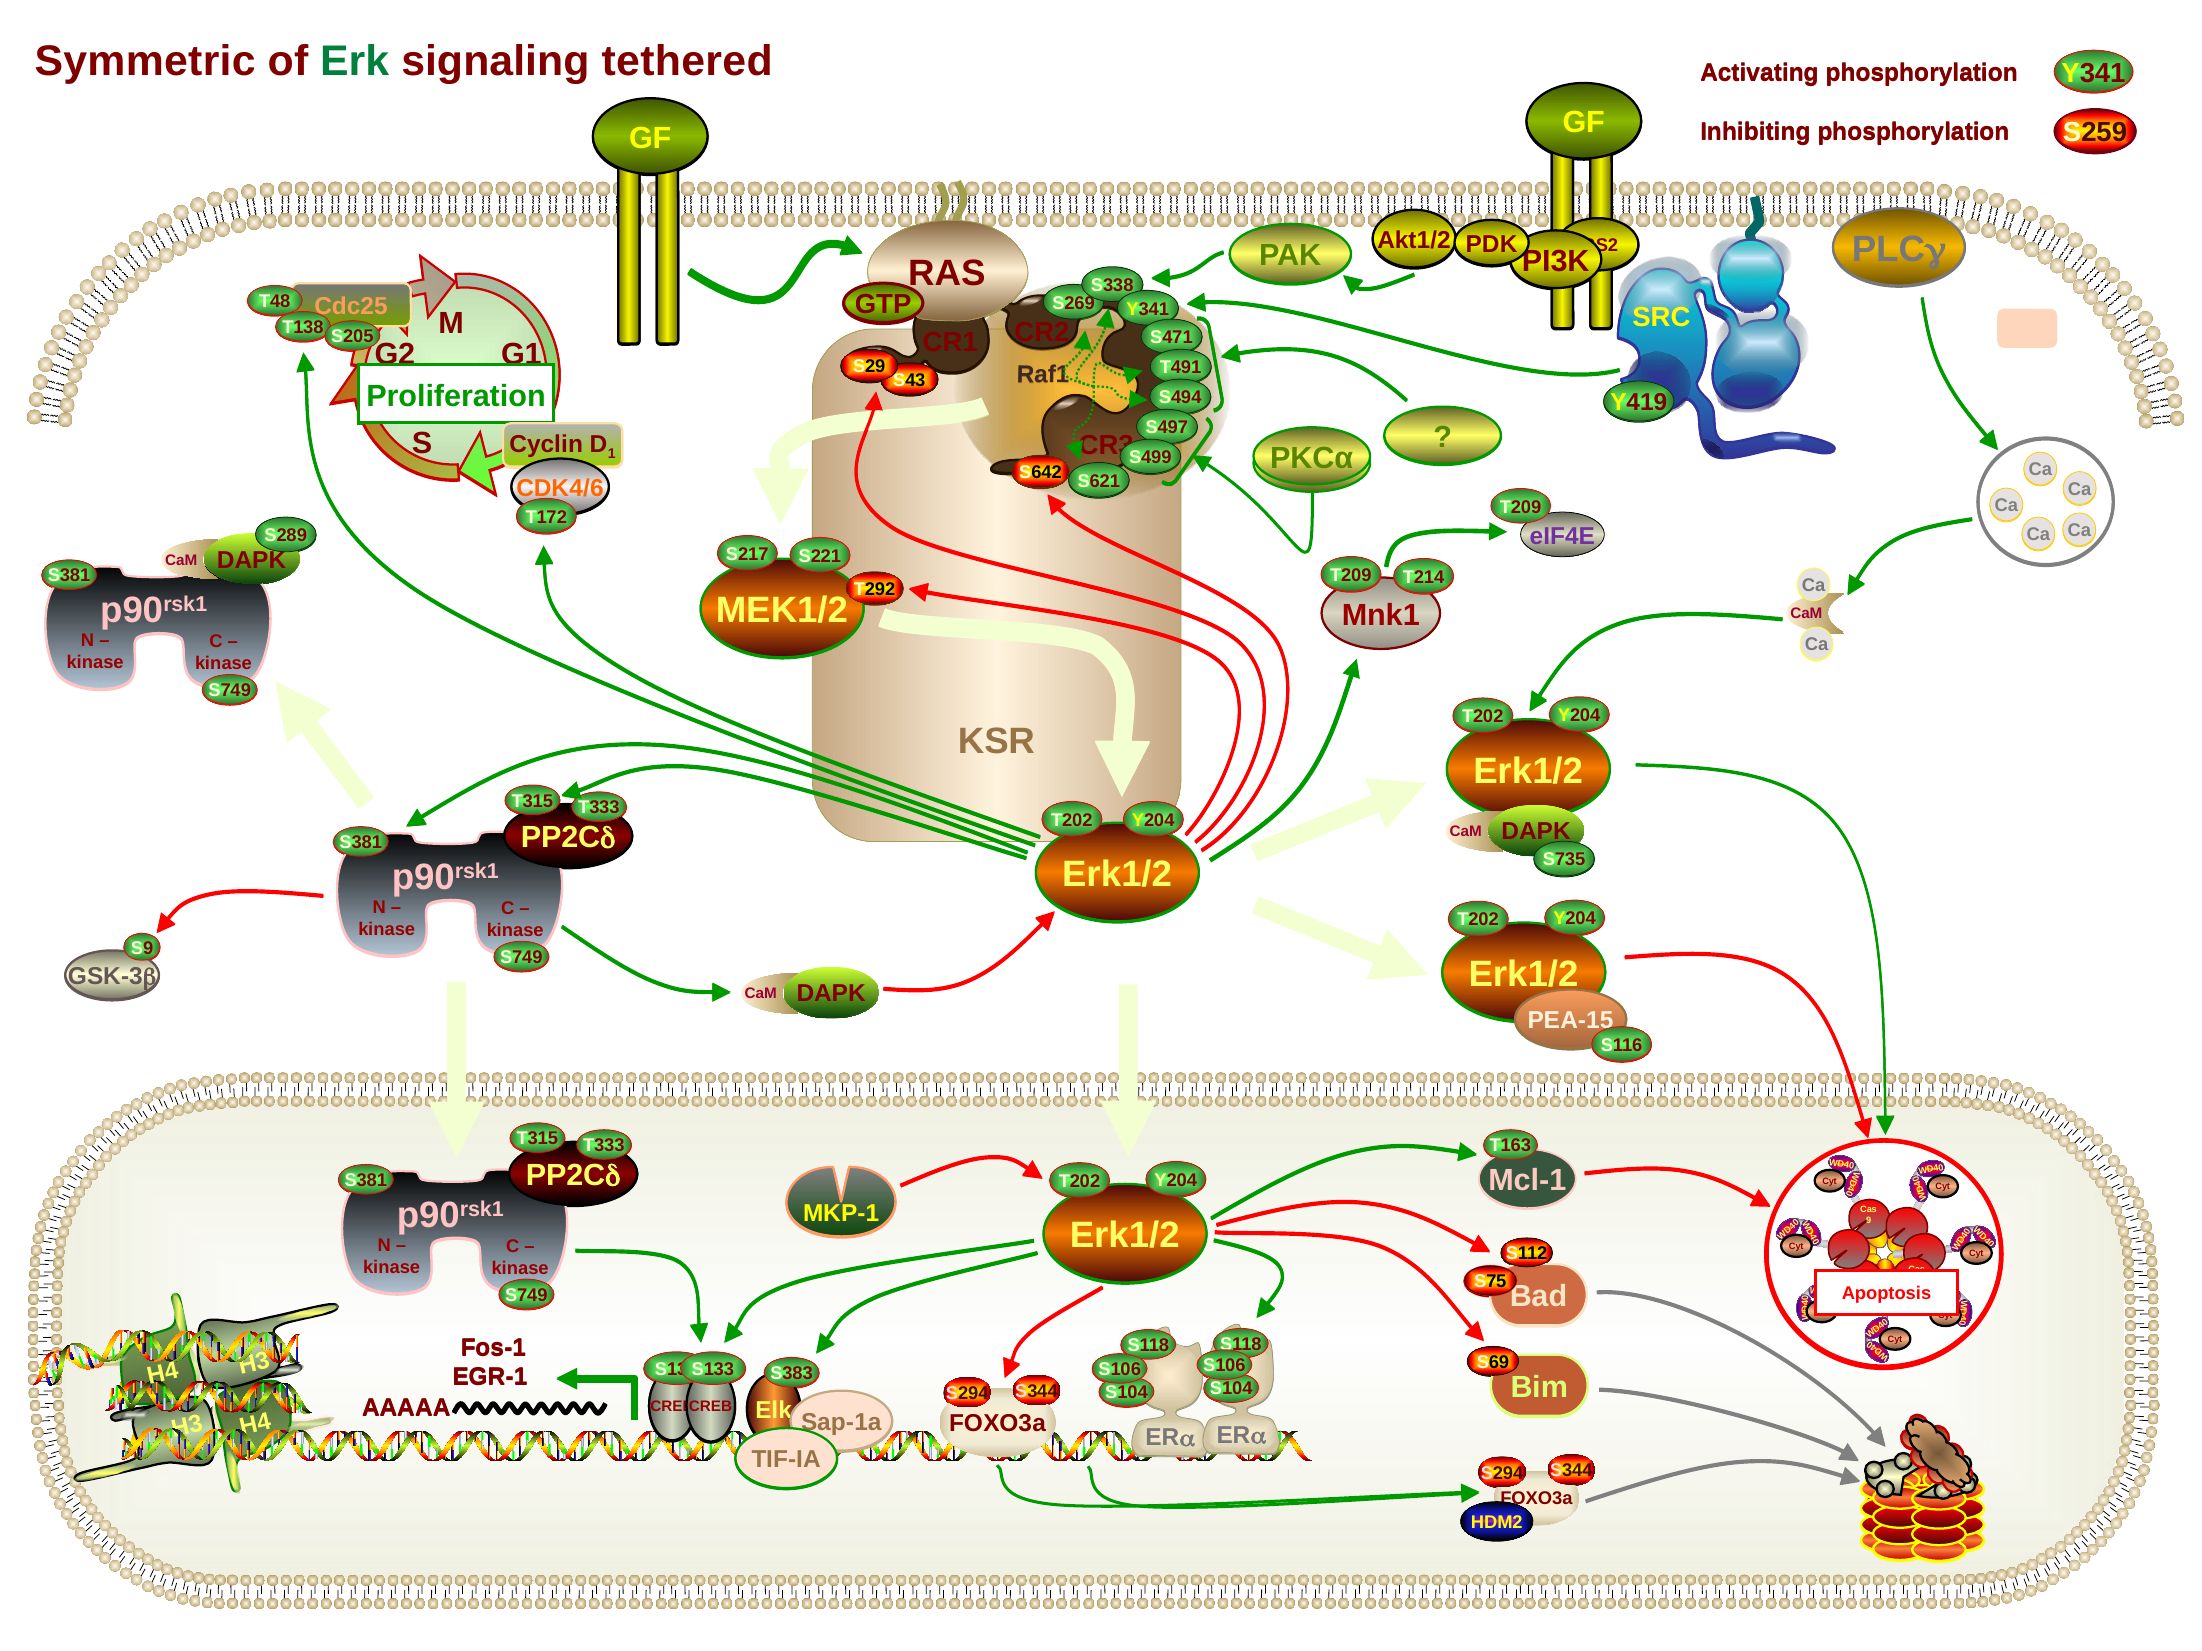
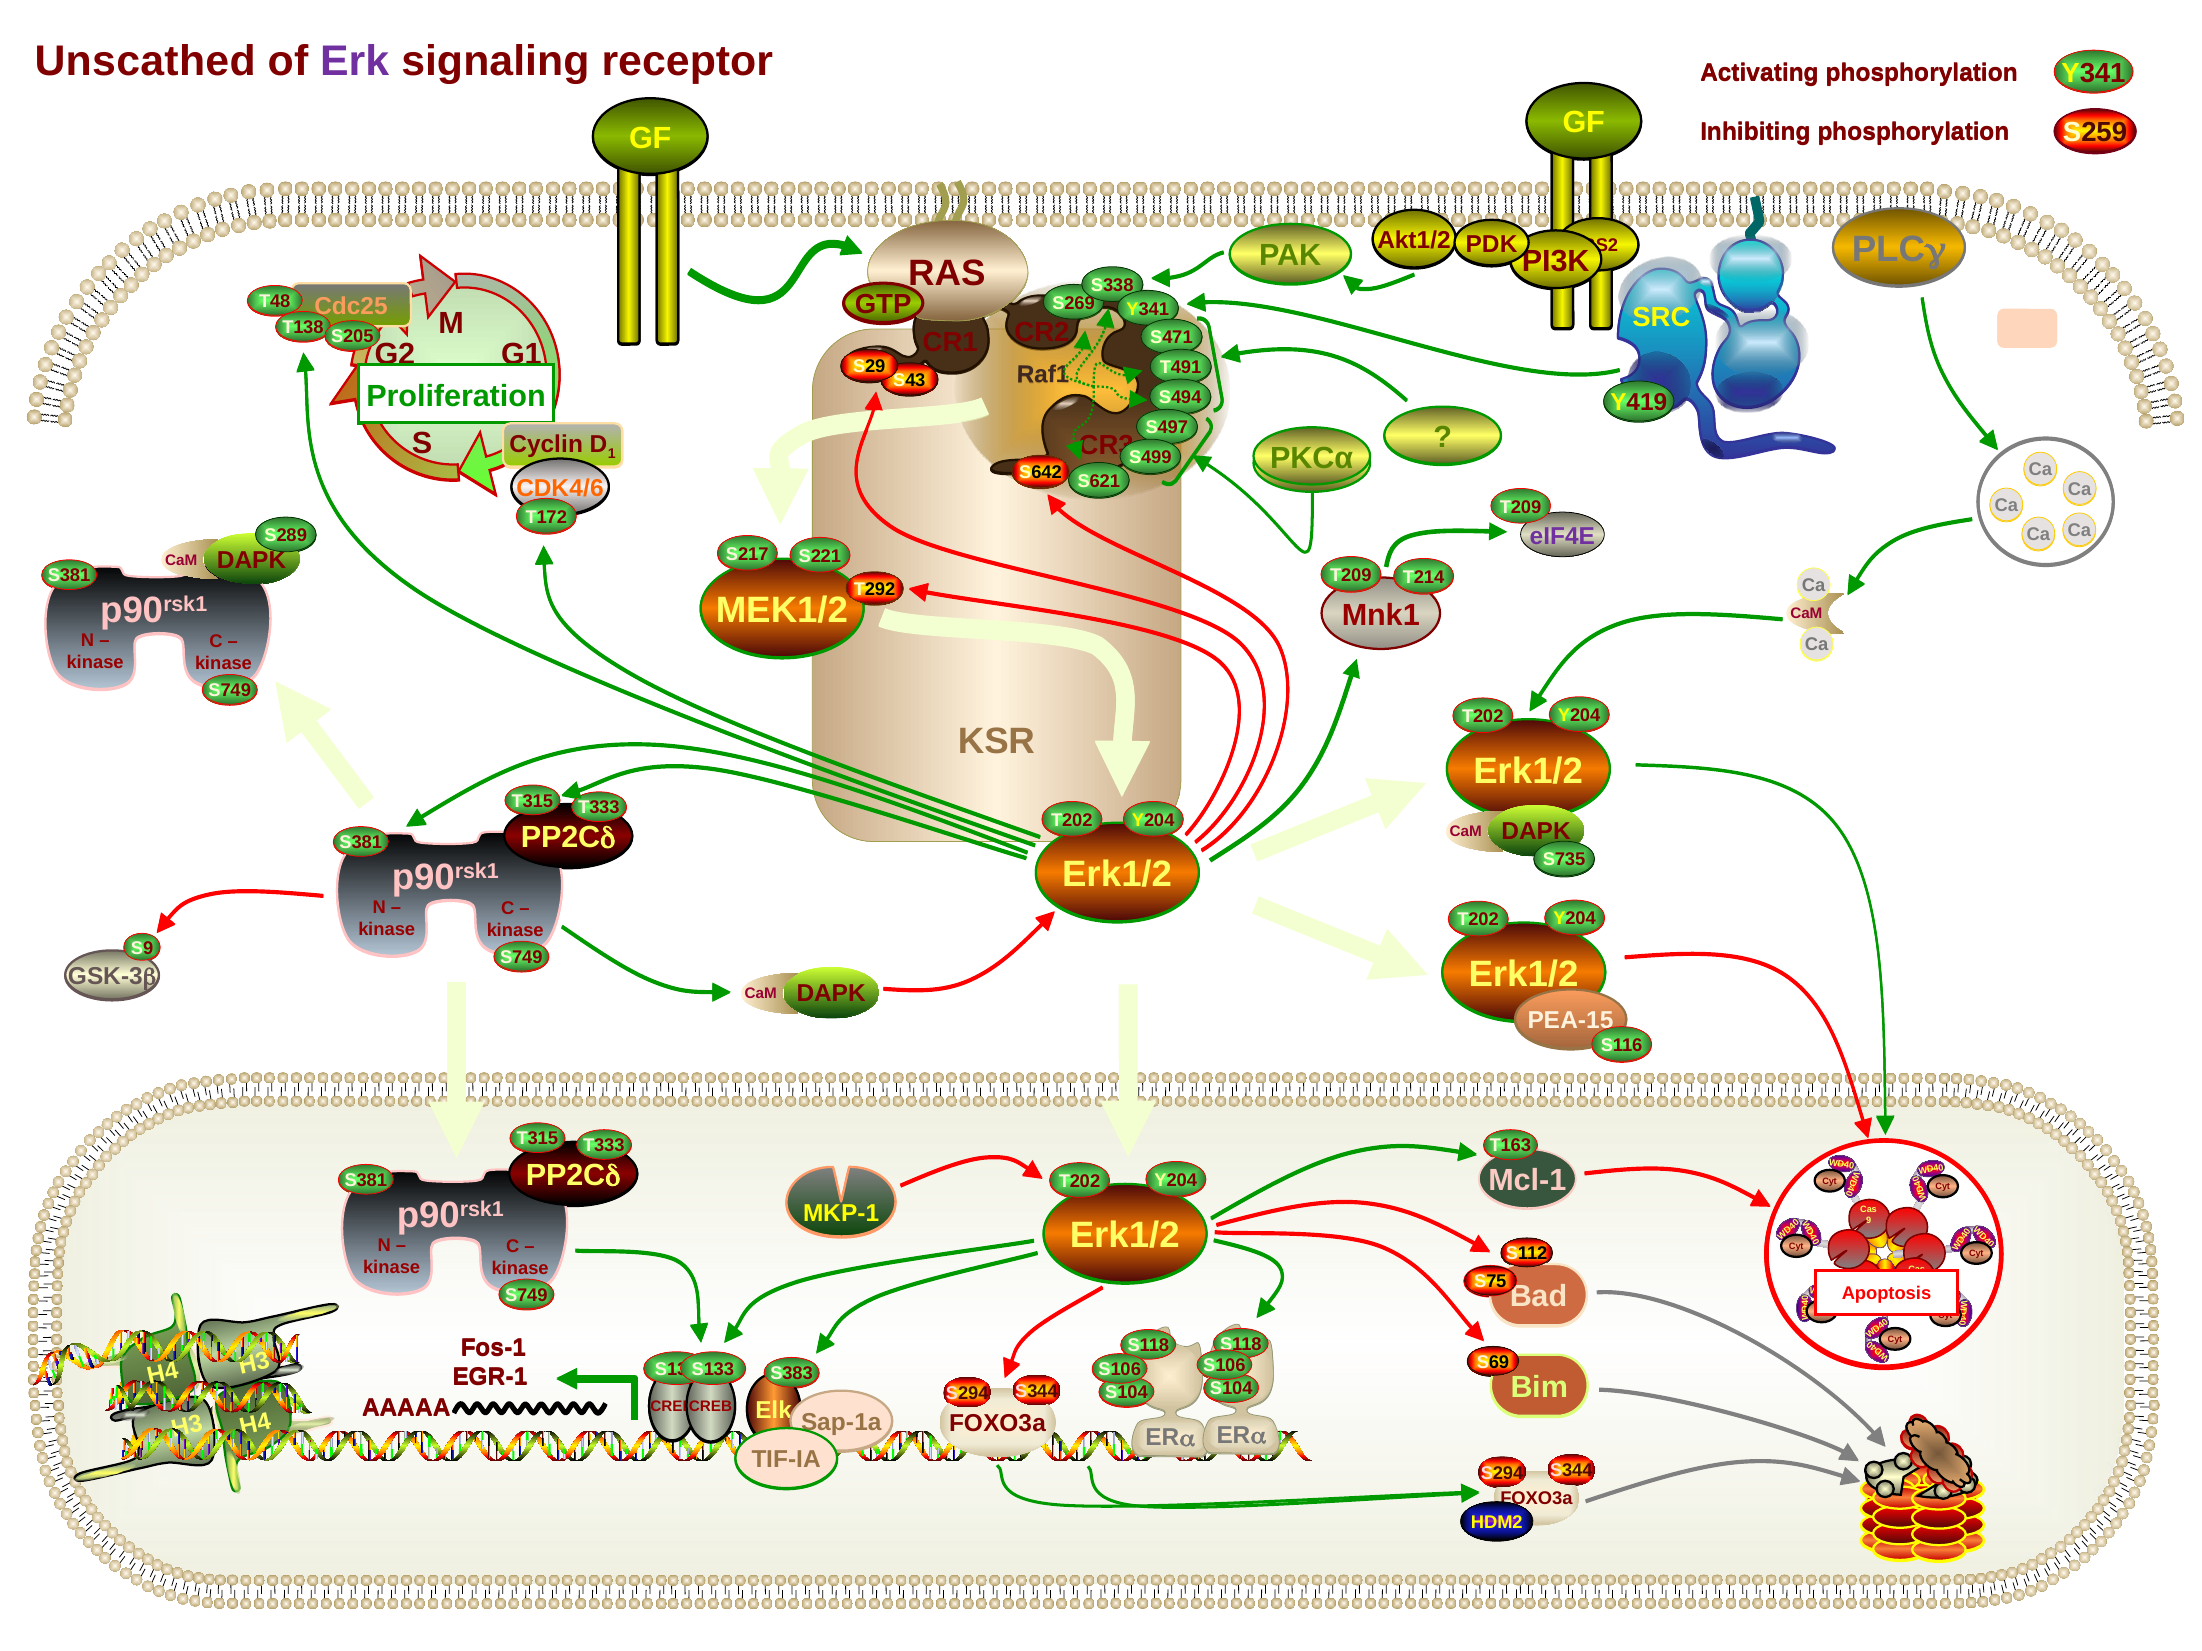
Symmetric: Symmetric -> Unscathed (145, 62)
Erk colour: green -> purple (355, 62)
tethered: tethered -> receptor (687, 62)
